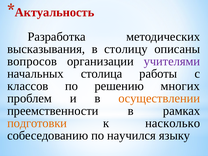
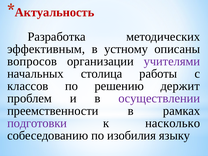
высказывания: высказывания -> эффективным (46, 49)
столицу: столицу -> устному (126, 49)
многих: многих -> держит (180, 86)
осуществлении colour: orange -> purple (159, 98)
подготовки colour: orange -> purple (37, 123)
научился: научился -> изобилия (132, 135)
